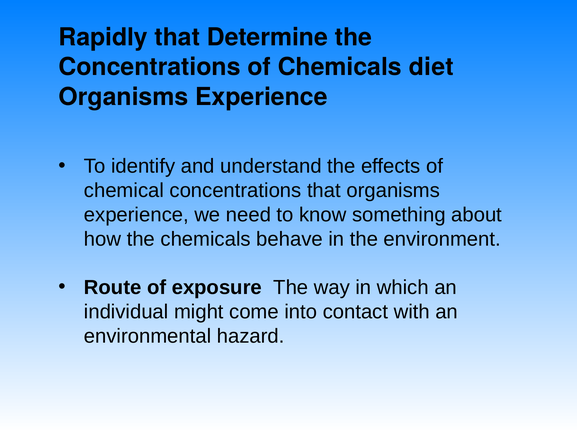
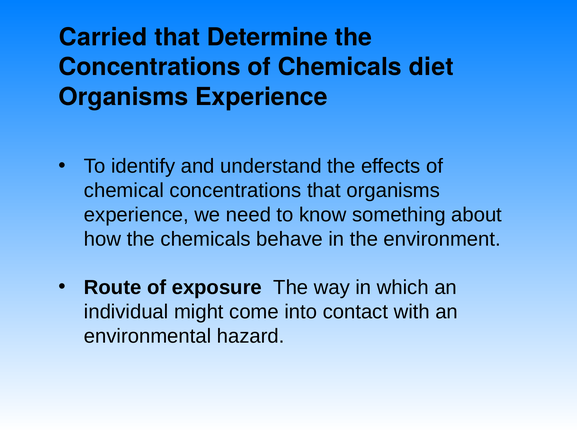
Rapidly: Rapidly -> Carried (103, 37)
